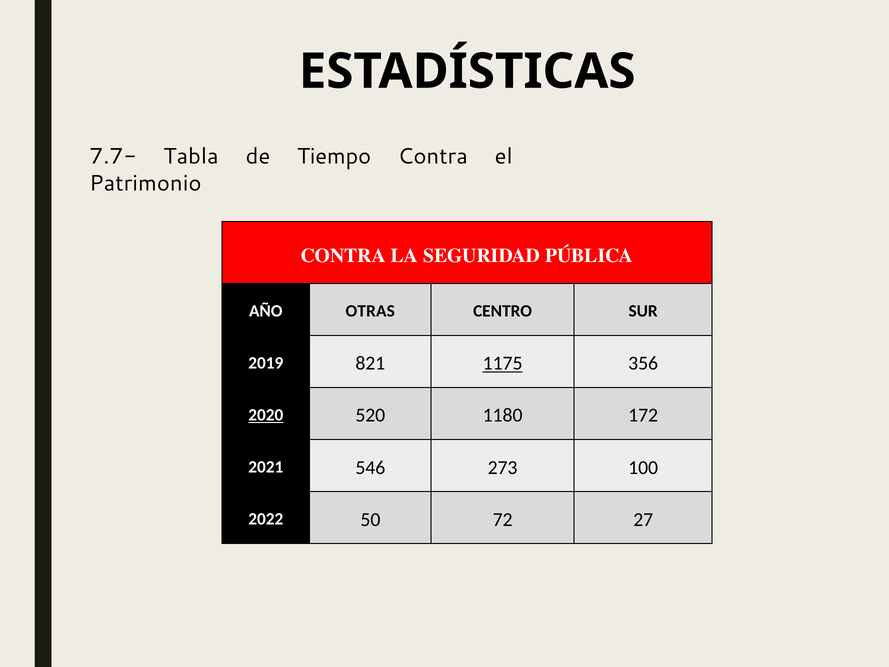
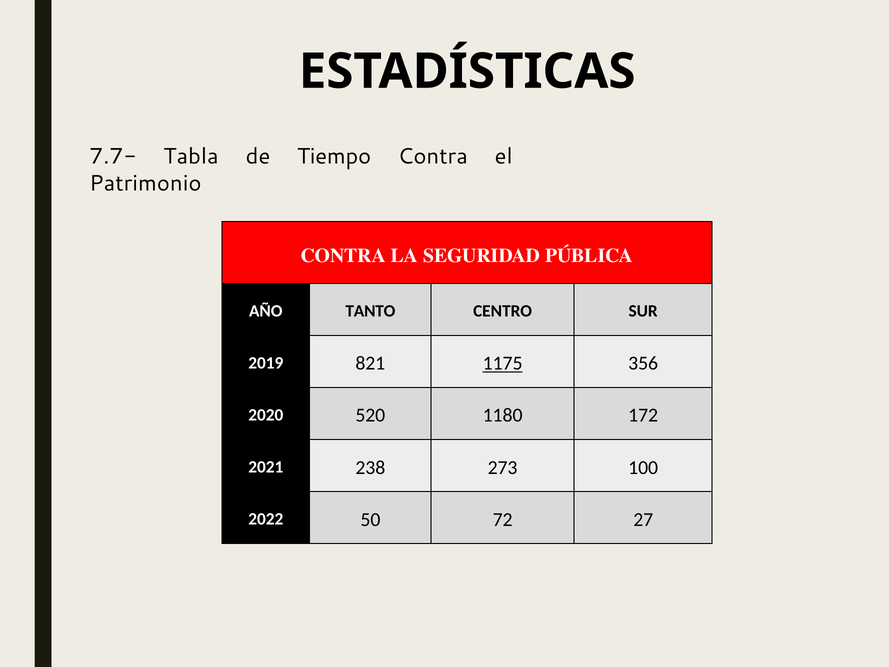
OTRAS: OTRAS -> TANTO (370, 311)
2020 underline: present -> none (266, 415)
546: 546 -> 238 (370, 467)
